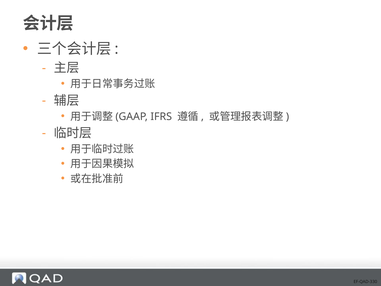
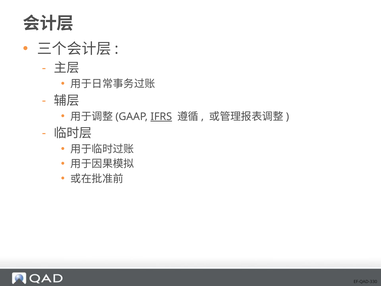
IFRS underline: none -> present (161, 116)
